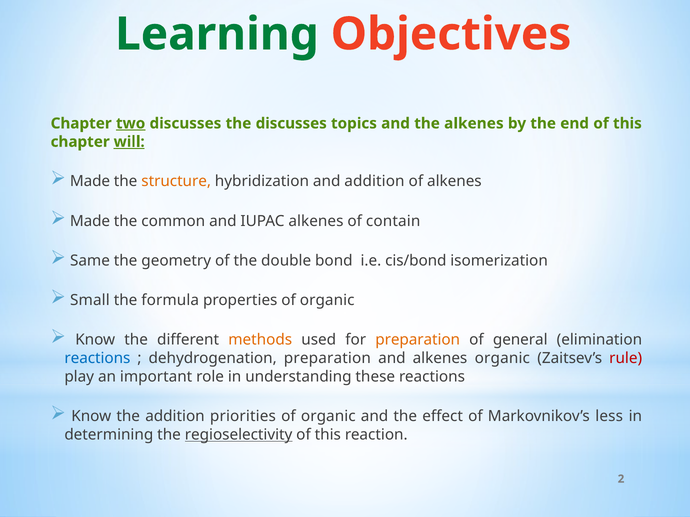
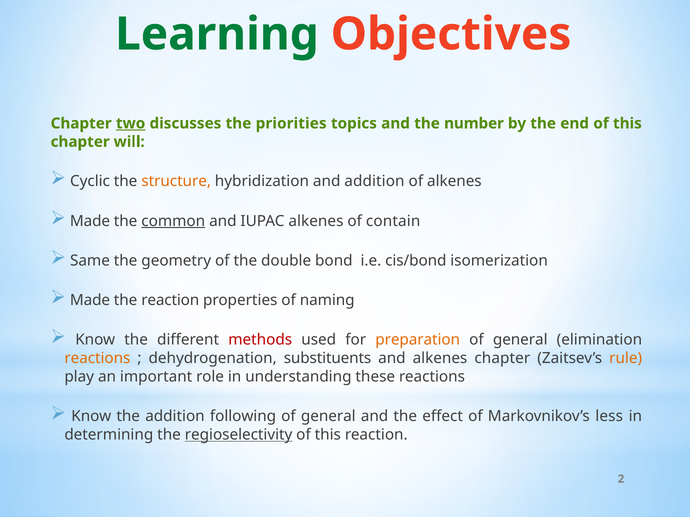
the discusses: discusses -> priorities (291, 124)
the alkenes: alkenes -> number (474, 124)
will underline: present -> none (129, 142)
Made: Made -> Cyclic (90, 182)
common underline: none -> present (173, 221)
Small: Small -> Made (90, 301)
the formula: formula -> reaction (170, 301)
properties of organic: organic -> naming (327, 301)
methods colour: orange -> red (260, 340)
reactions colour: blue -> orange (97, 359)
dehydrogenation preparation: preparation -> substituents (328, 359)
alkenes organic: organic -> chapter (502, 359)
rule colour: red -> orange (626, 359)
priorities: priorities -> following (243, 417)
organic: organic -> general (328, 417)
